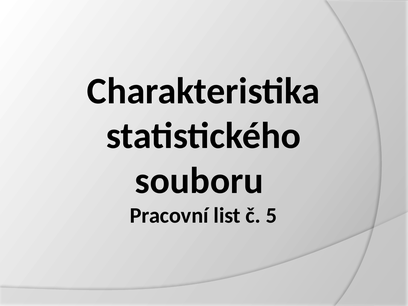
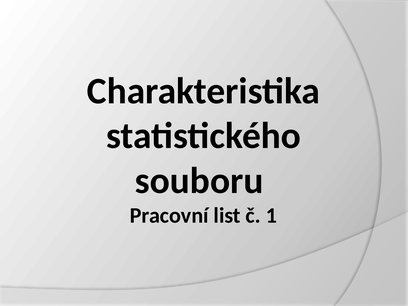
5: 5 -> 1 (271, 215)
